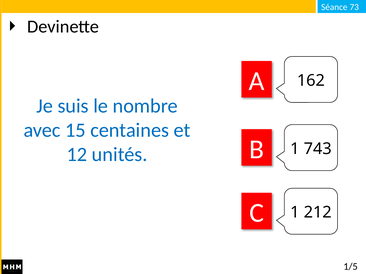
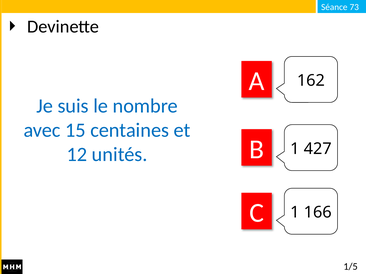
743: 743 -> 427 (318, 149)
212: 212 -> 166 (318, 213)
